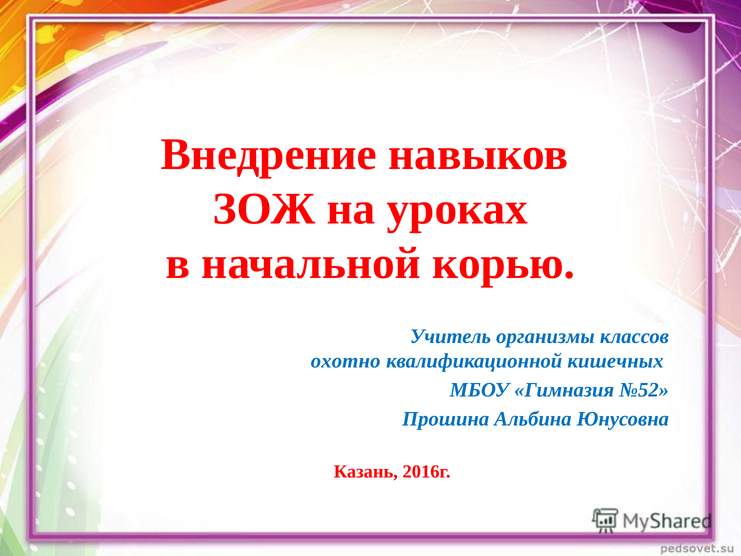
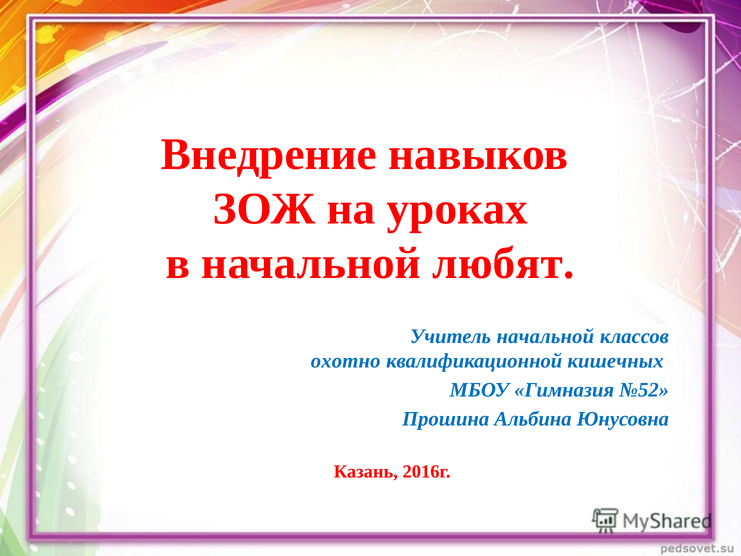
корью: корью -> любят (503, 263)
Учитель организмы: организмы -> начальной (545, 336)
